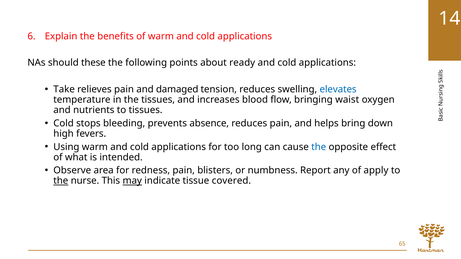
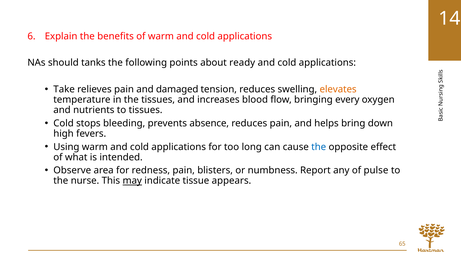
these: these -> tanks (93, 63)
elevates colour: blue -> orange (338, 89)
waist: waist -> every (347, 100)
apply: apply -> pulse (376, 171)
the underline: present -> none (61, 181)
covered: covered -> appears (231, 181)
